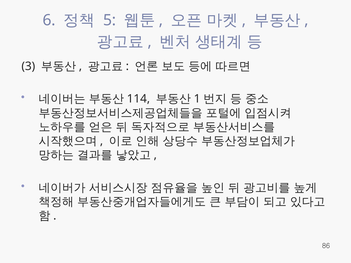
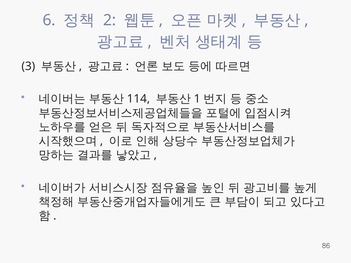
5: 5 -> 2 (110, 20)
